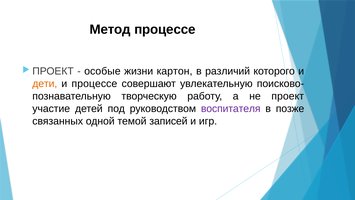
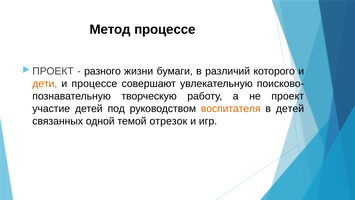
особые: особые -> разного (103, 71)
картон: картон -> бумаги (175, 71)
воспитателя colour: purple -> orange (231, 108)
в позже: позже -> детей (290, 108)
записей: записей -> отрезок (168, 121)
